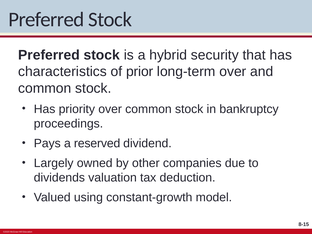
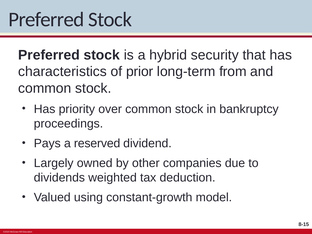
long-term over: over -> from (233, 72)
valuation: valuation -> weighted (113, 178)
